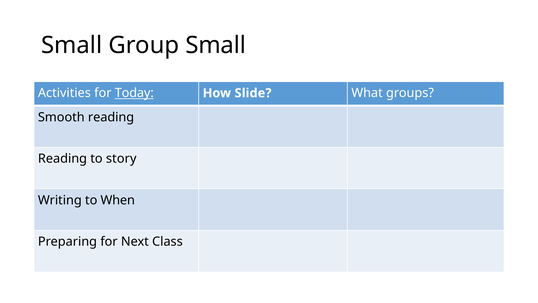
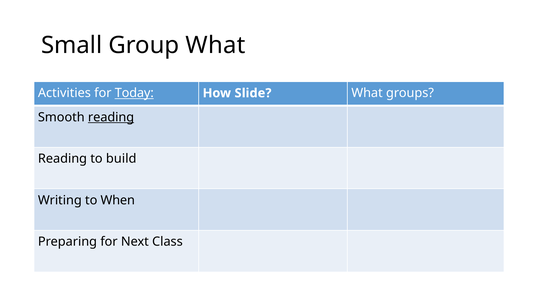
Group Small: Small -> What (216, 45)
reading underline: none -> present (111, 117)
story: story -> build (121, 159)
